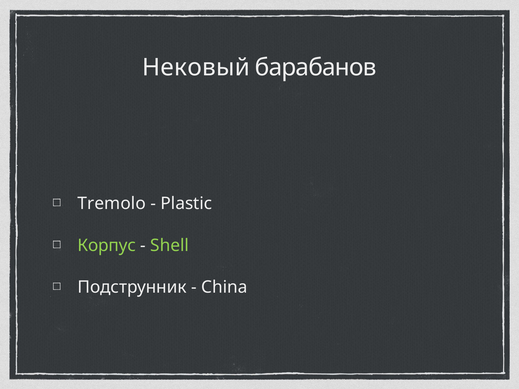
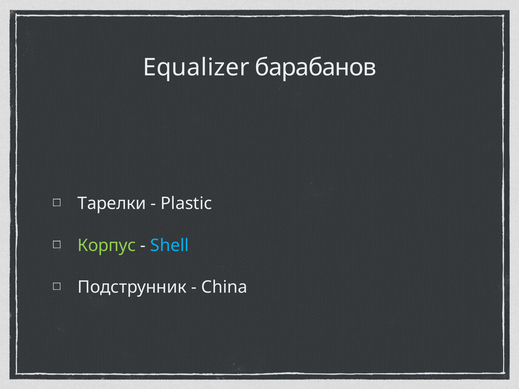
Нековый: Нековый -> Equalizer (196, 68)
Tremolo: Tremolo -> Тарелки (112, 204)
Shell colour: light green -> light blue (170, 245)
